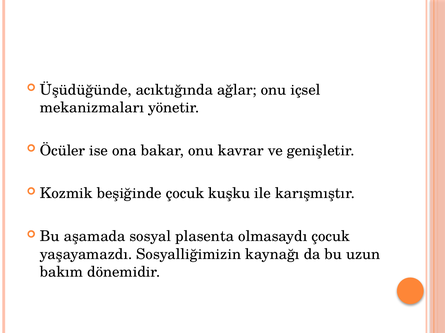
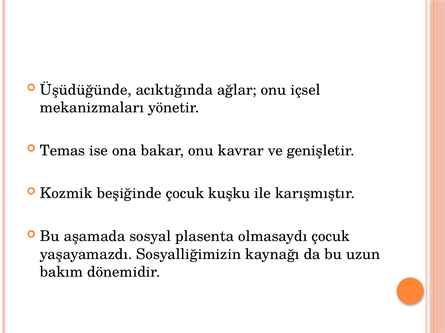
Öcüler: Öcüler -> Temas (63, 151)
